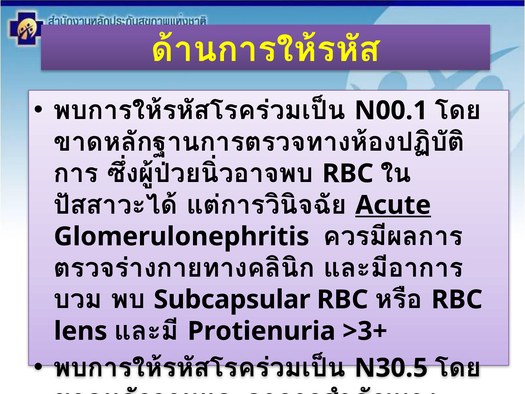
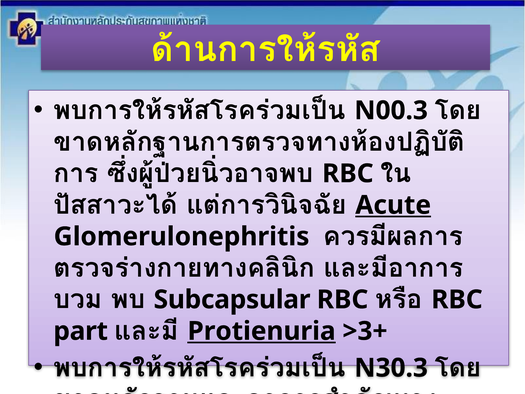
N00.1: N00.1 -> N00.3 (391, 110)
lens: lens -> part (81, 331)
Protienuria underline: none -> present (262, 331)
N30.5: N30.5 -> N30.3 (391, 368)
